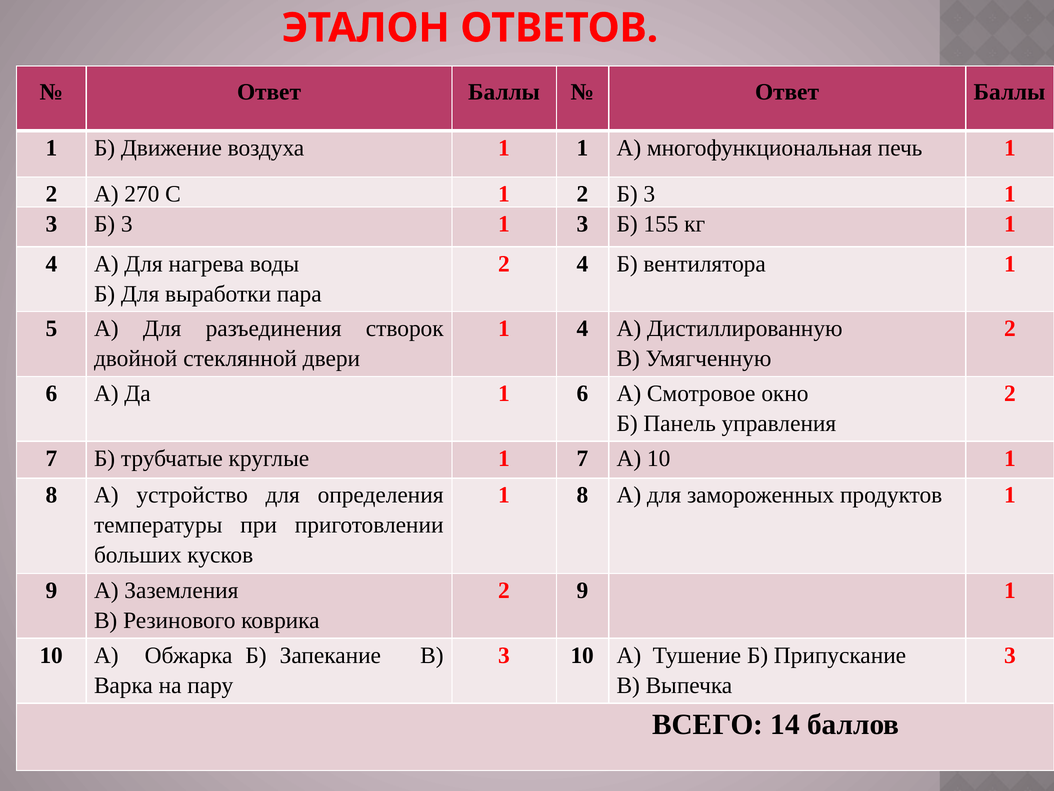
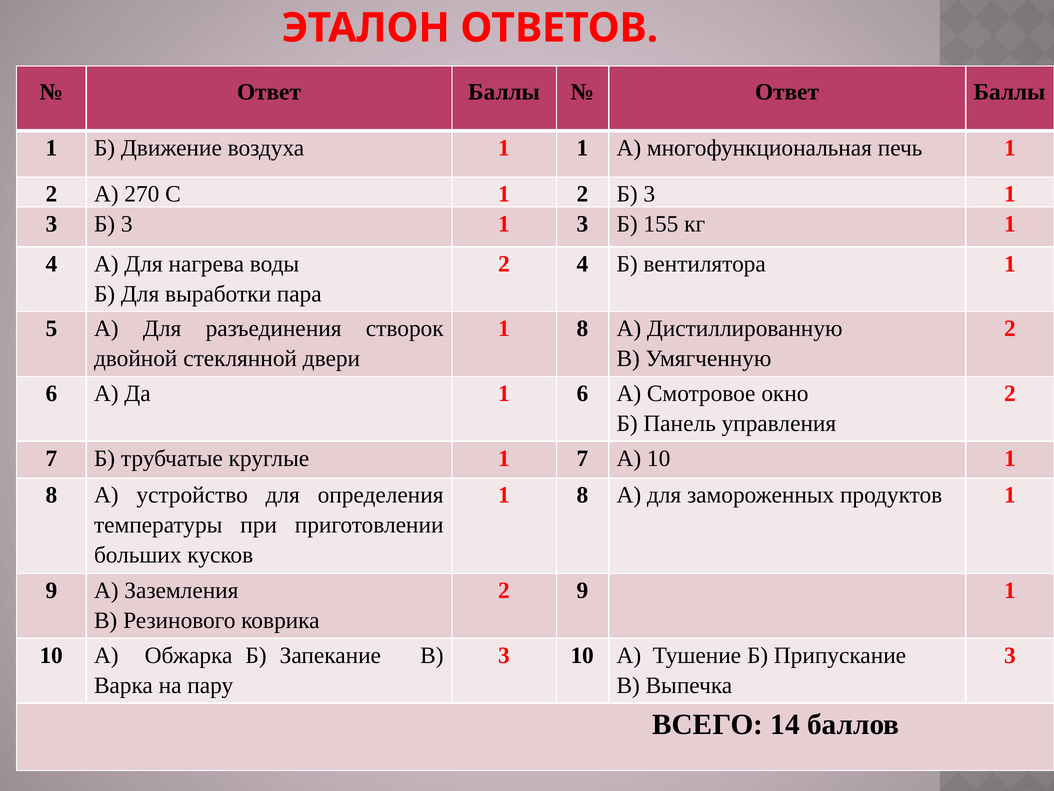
4: 4 -> 8 (583, 329)
